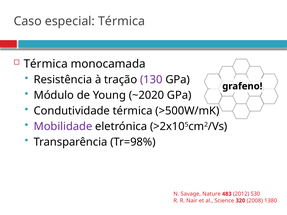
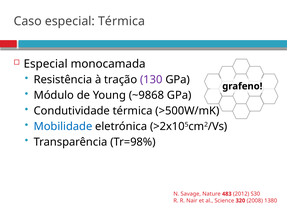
Térmica: Térmica -> Especial (46, 64)
~2020: ~2020 -> ~9868 (146, 95)
Mobilidade colour: purple -> blue (63, 126)
